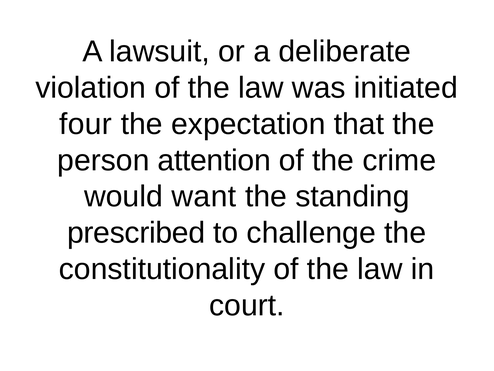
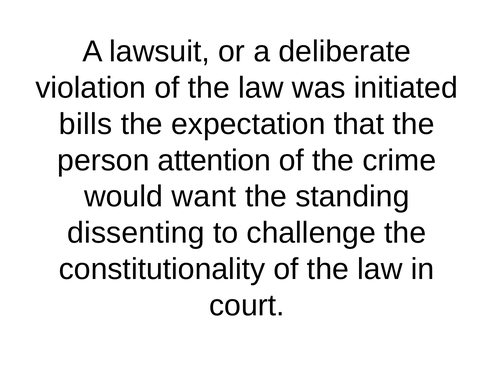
four: four -> bills (86, 124)
prescribed: prescribed -> dissenting (136, 233)
